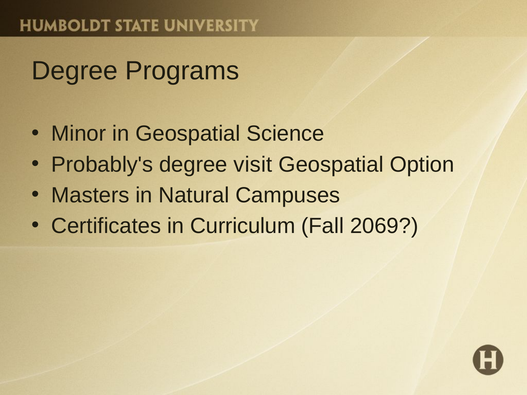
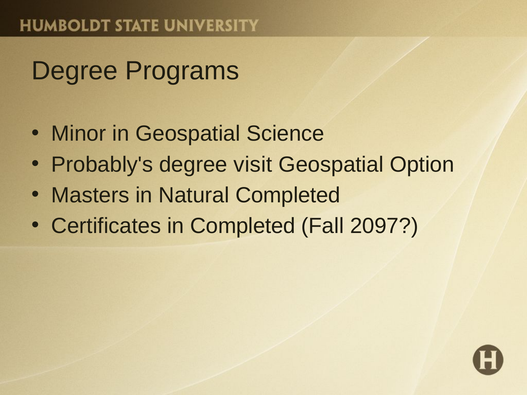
Natural Campuses: Campuses -> Completed (288, 195)
in Curriculum: Curriculum -> Completed (243, 226)
2069: 2069 -> 2097 (384, 226)
